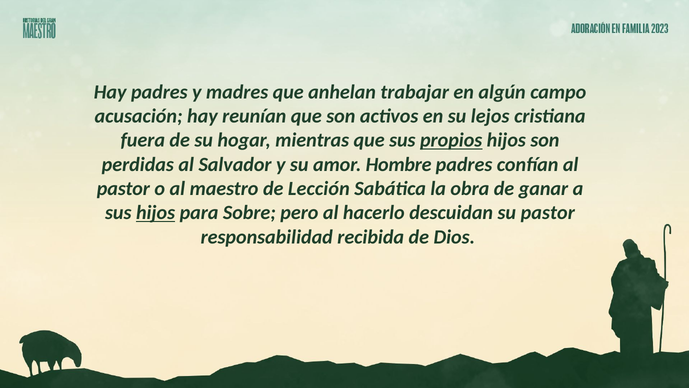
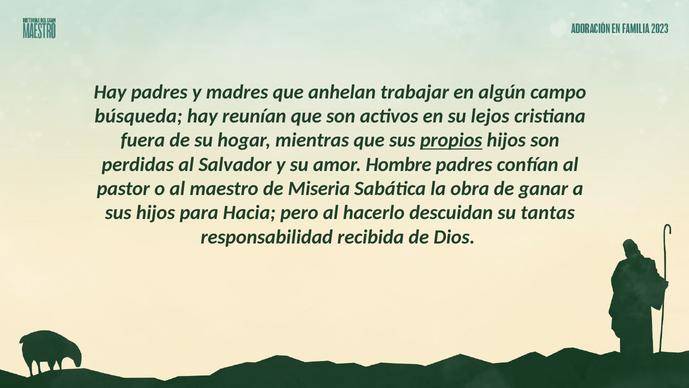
acusación: acusación -> búsqueda (139, 116)
Lección: Lección -> Miseria (319, 188)
hijos underline: present -> none (156, 213)
Sobre: Sobre -> Hacia (249, 213)
su pastor: pastor -> tantas (548, 213)
